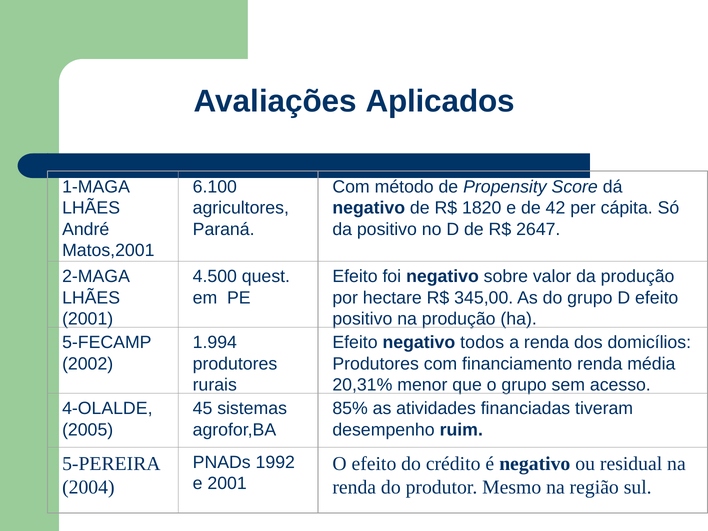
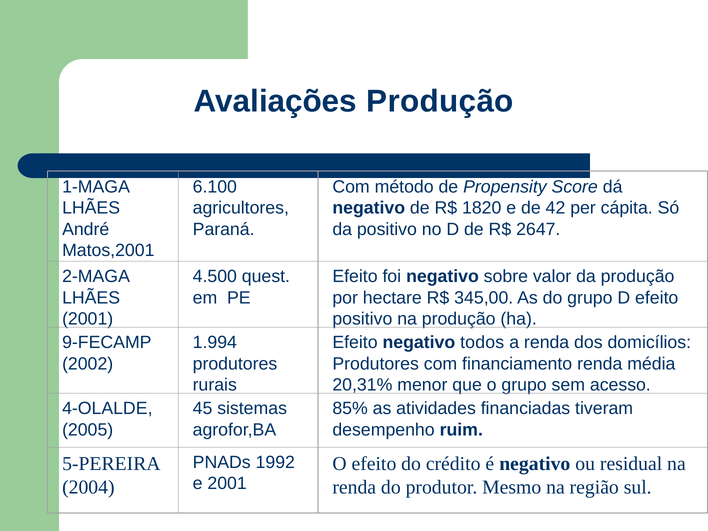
Avaliações Aplicados: Aplicados -> Produção (440, 101)
5-FECAMP: 5-FECAMP -> 9-FECAMP (107, 343)
